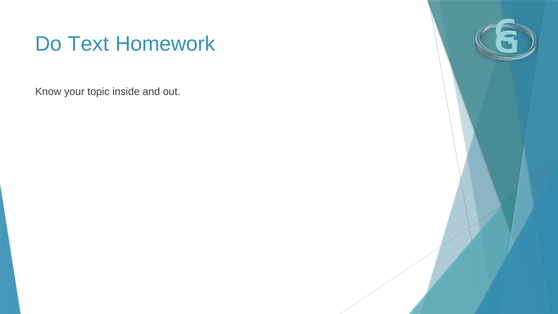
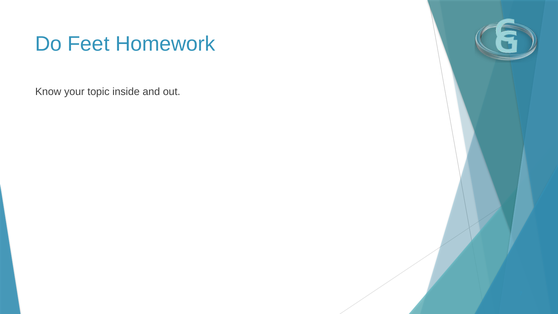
Text: Text -> Feet (88, 44)
